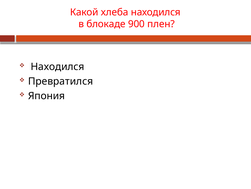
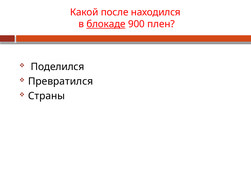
хлеба: хлеба -> после (115, 12)
блокаде underline: none -> present (106, 24)
Находился: Находился -> Поделился (58, 67)
Япония: Япония -> Страны (46, 96)
